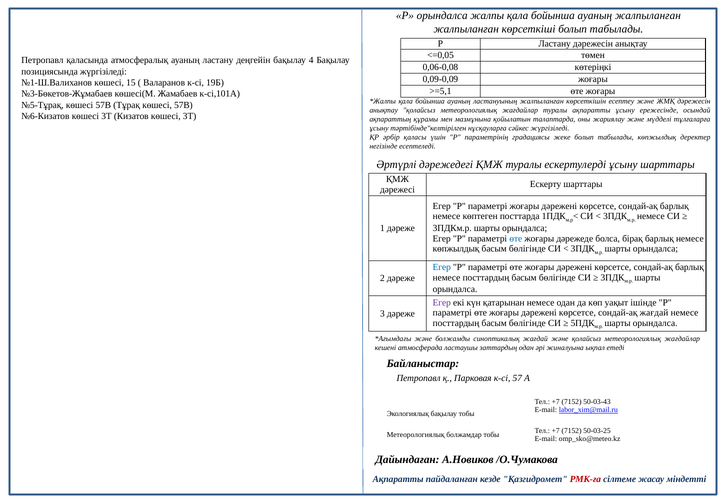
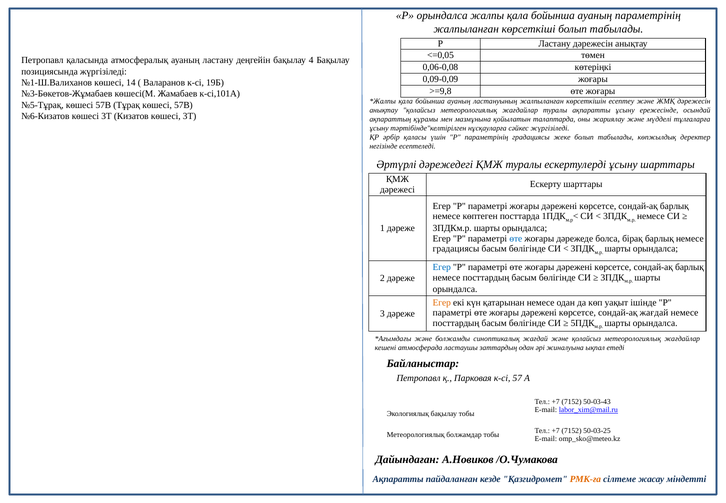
ауаның жалпыланған: жалпыланған -> параметрінің (648, 16)
15: 15 -> 14 (131, 83)
>=5,1: >=5,1 -> >=9,8 (440, 91)
көпжылдық: көпжылдық -> градациясы (456, 249)
Егер colour: purple -> orange (442, 302)
РМК-ға colour: red -> orange (585, 479)
